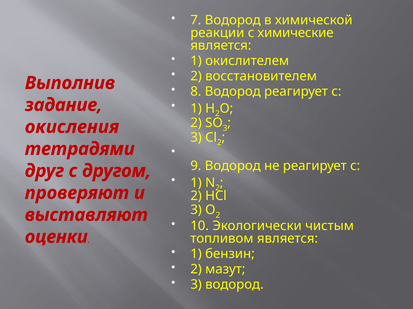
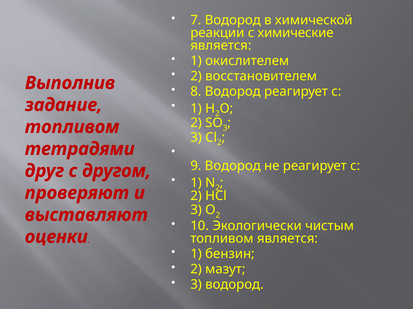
окисления: окисления -> топливом (72, 127)
